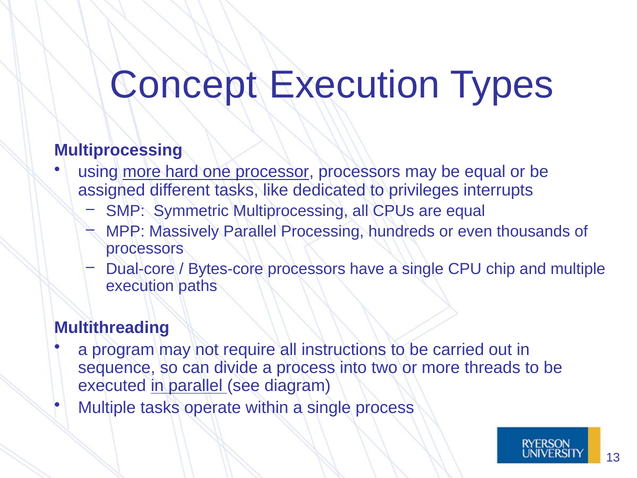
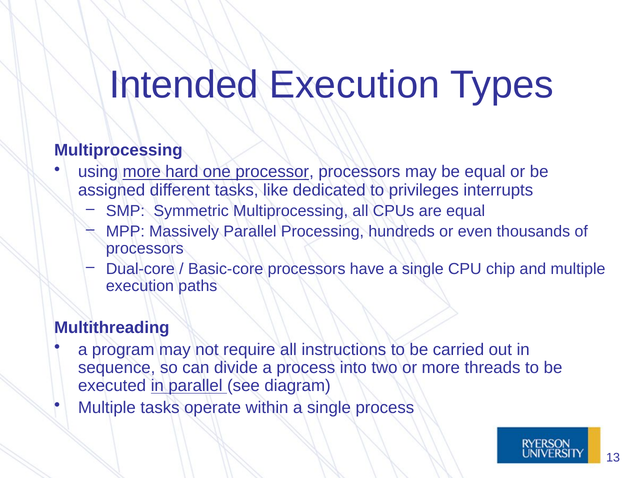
Concept: Concept -> Intended (184, 85)
Bytes-core: Bytes-core -> Basic-core (226, 269)
